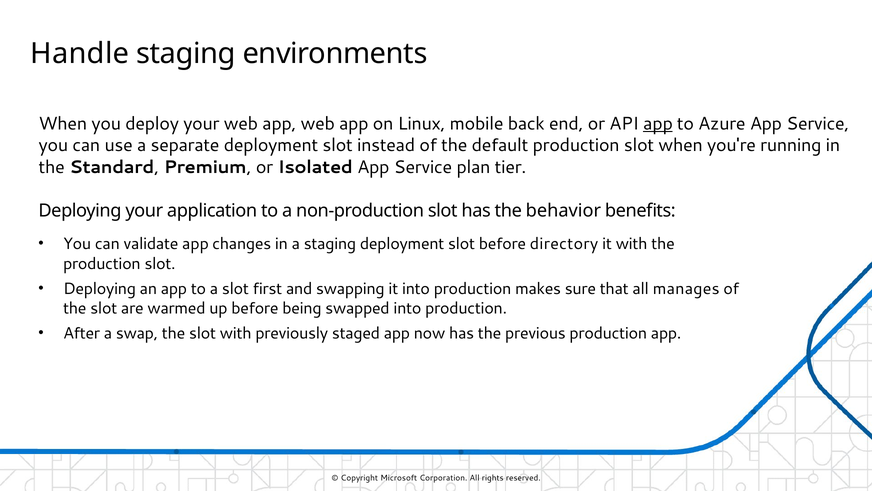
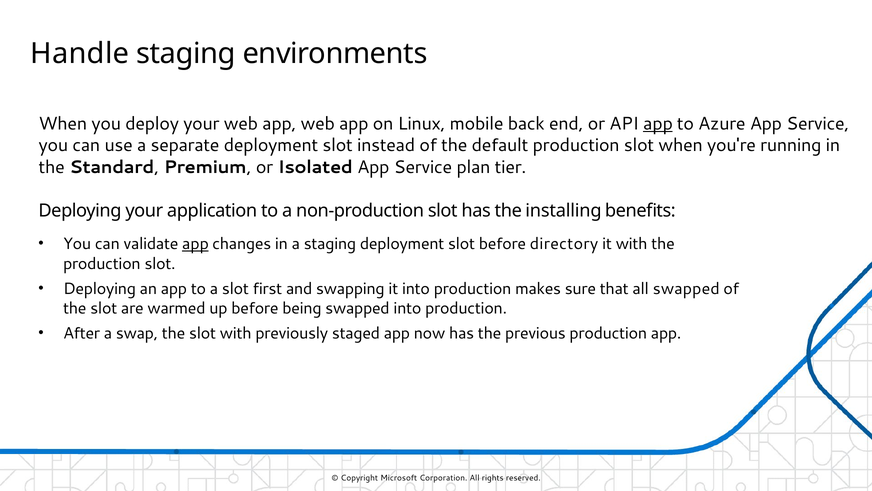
behavior: behavior -> installing (563, 210)
app underline: none -> present (195, 244)
all manages: manages -> swapped (686, 288)
